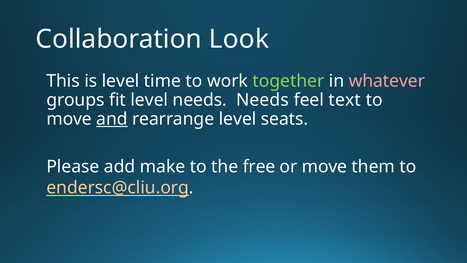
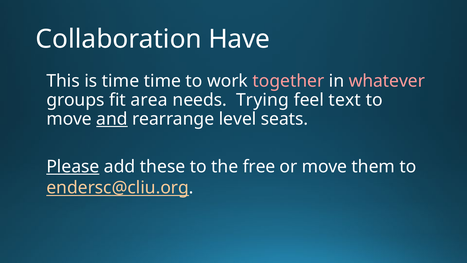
Look: Look -> Have (239, 39)
is level: level -> time (121, 81)
together colour: light green -> pink (288, 81)
fit level: level -> area (149, 100)
needs Needs: Needs -> Trying (263, 100)
Please underline: none -> present (73, 166)
make: make -> these (163, 166)
